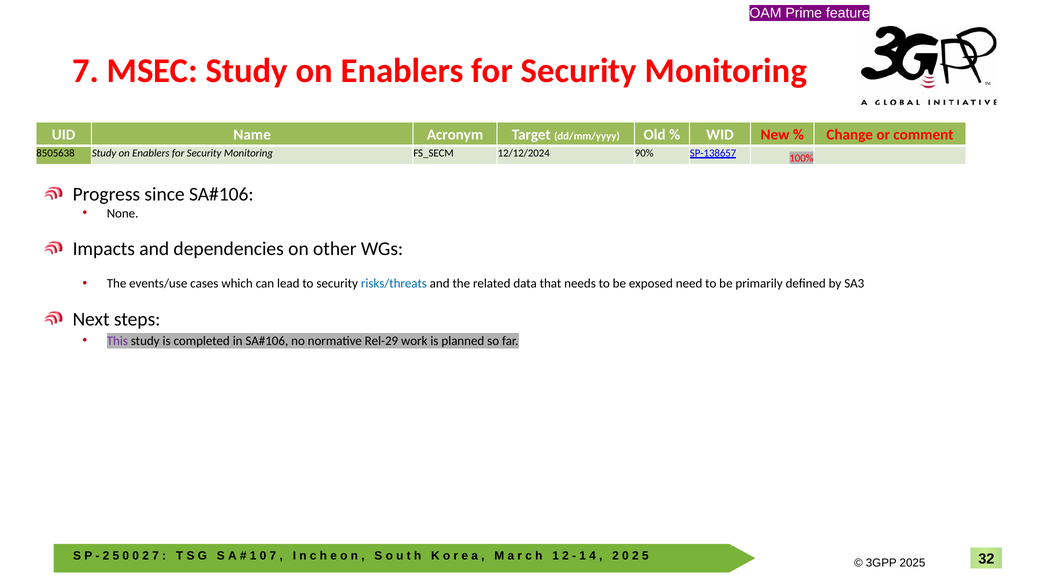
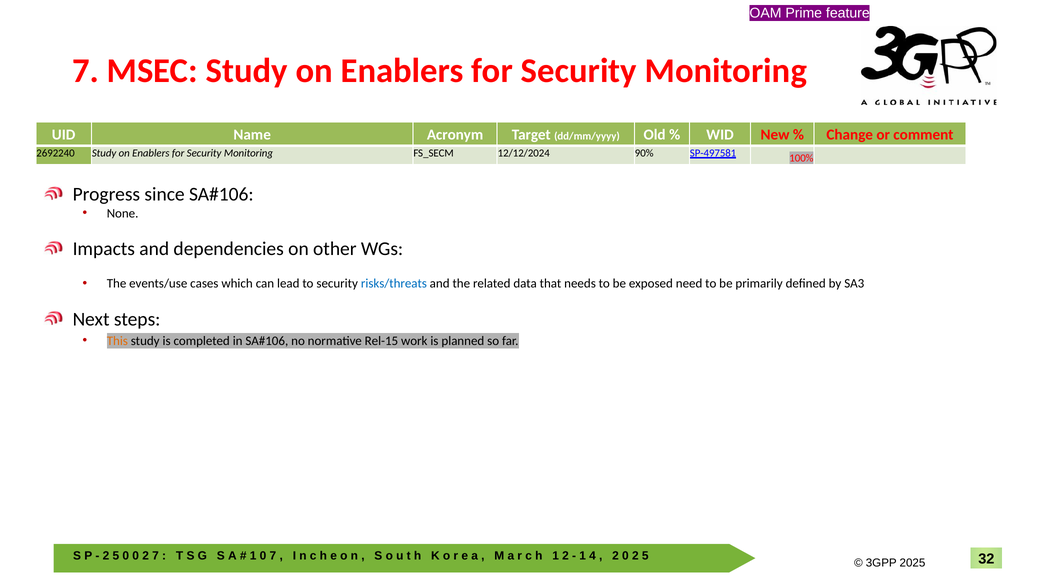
8505638: 8505638 -> 2692240 (56, 153)
SP-138657: SP-138657 -> SP-497581 (713, 153)
This colour: purple -> orange (117, 341)
Rel-29: Rel-29 -> Rel-15 (381, 341)
